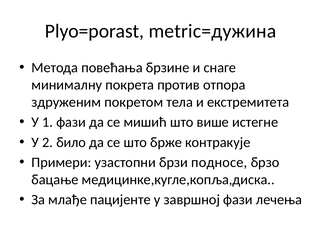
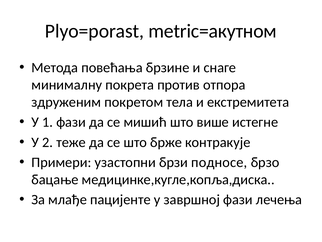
metric=дужина: metric=дужина -> metric=акутном (213, 31)
било: било -> теже (71, 142)
